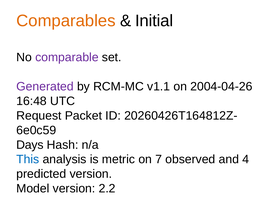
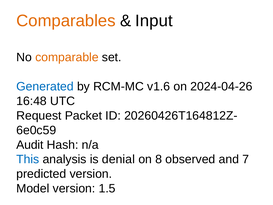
Initial: Initial -> Input (154, 21)
comparable colour: purple -> orange (67, 57)
Generated colour: purple -> blue (45, 86)
v1.1: v1.1 -> v1.6 (159, 86)
2004-04-26: 2004-04-26 -> 2024-04-26 (221, 86)
Days: Days -> Audit (30, 145)
metric: metric -> denial (118, 159)
7: 7 -> 8 (159, 159)
4: 4 -> 7 (246, 159)
2.2: 2.2 -> 1.5 (107, 188)
